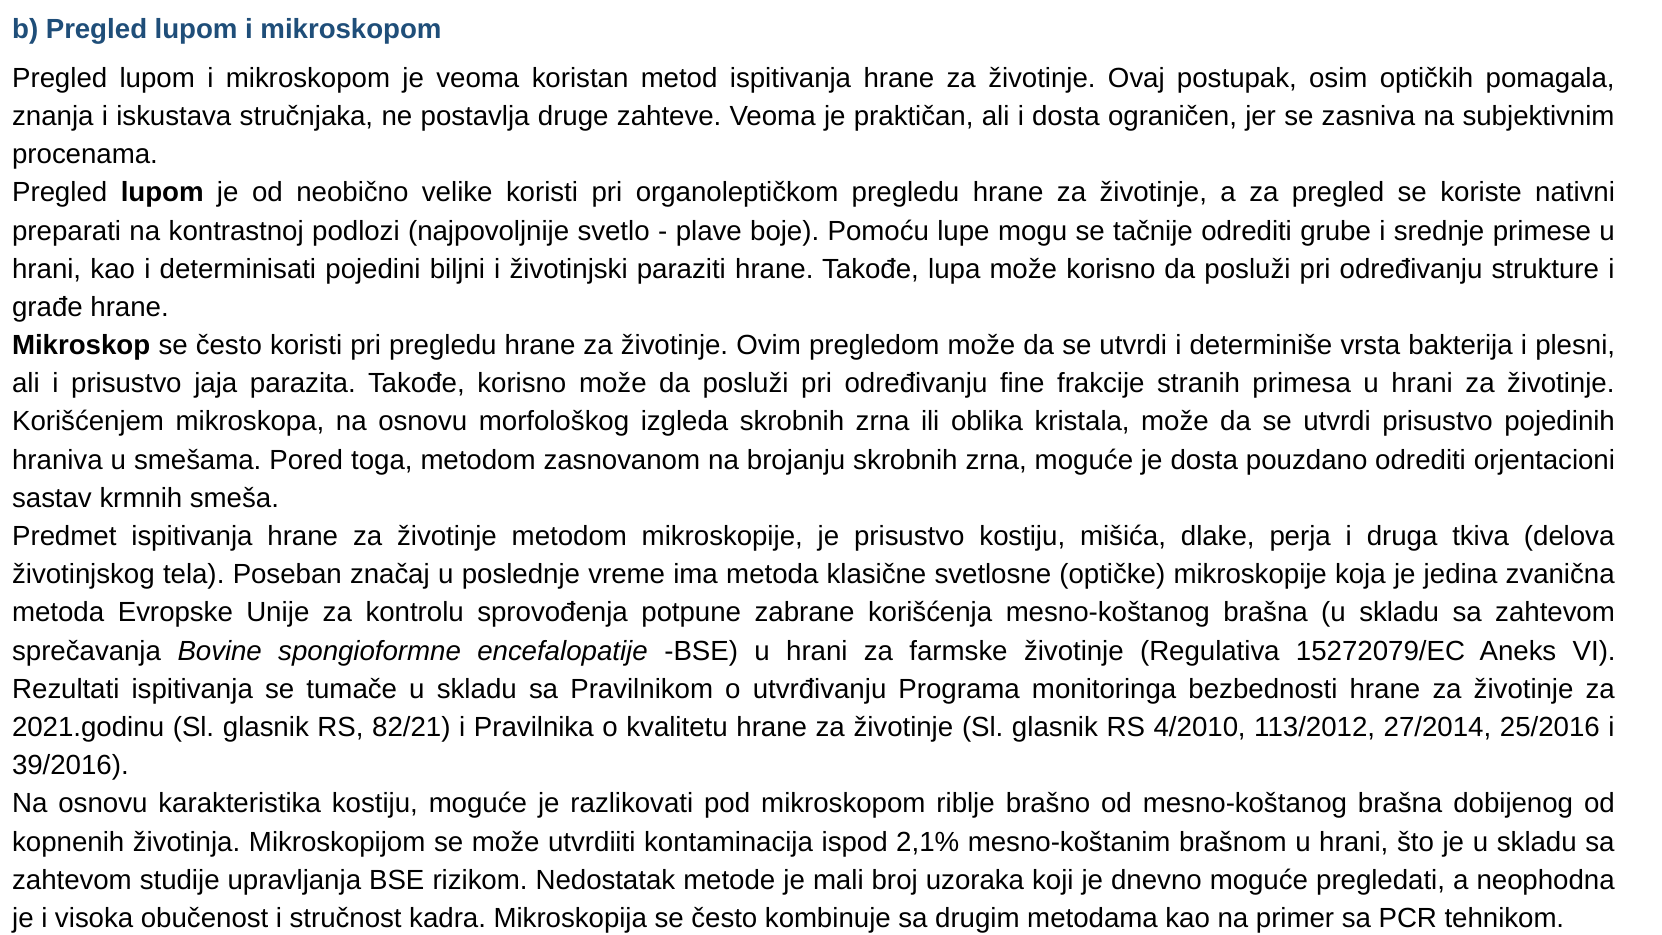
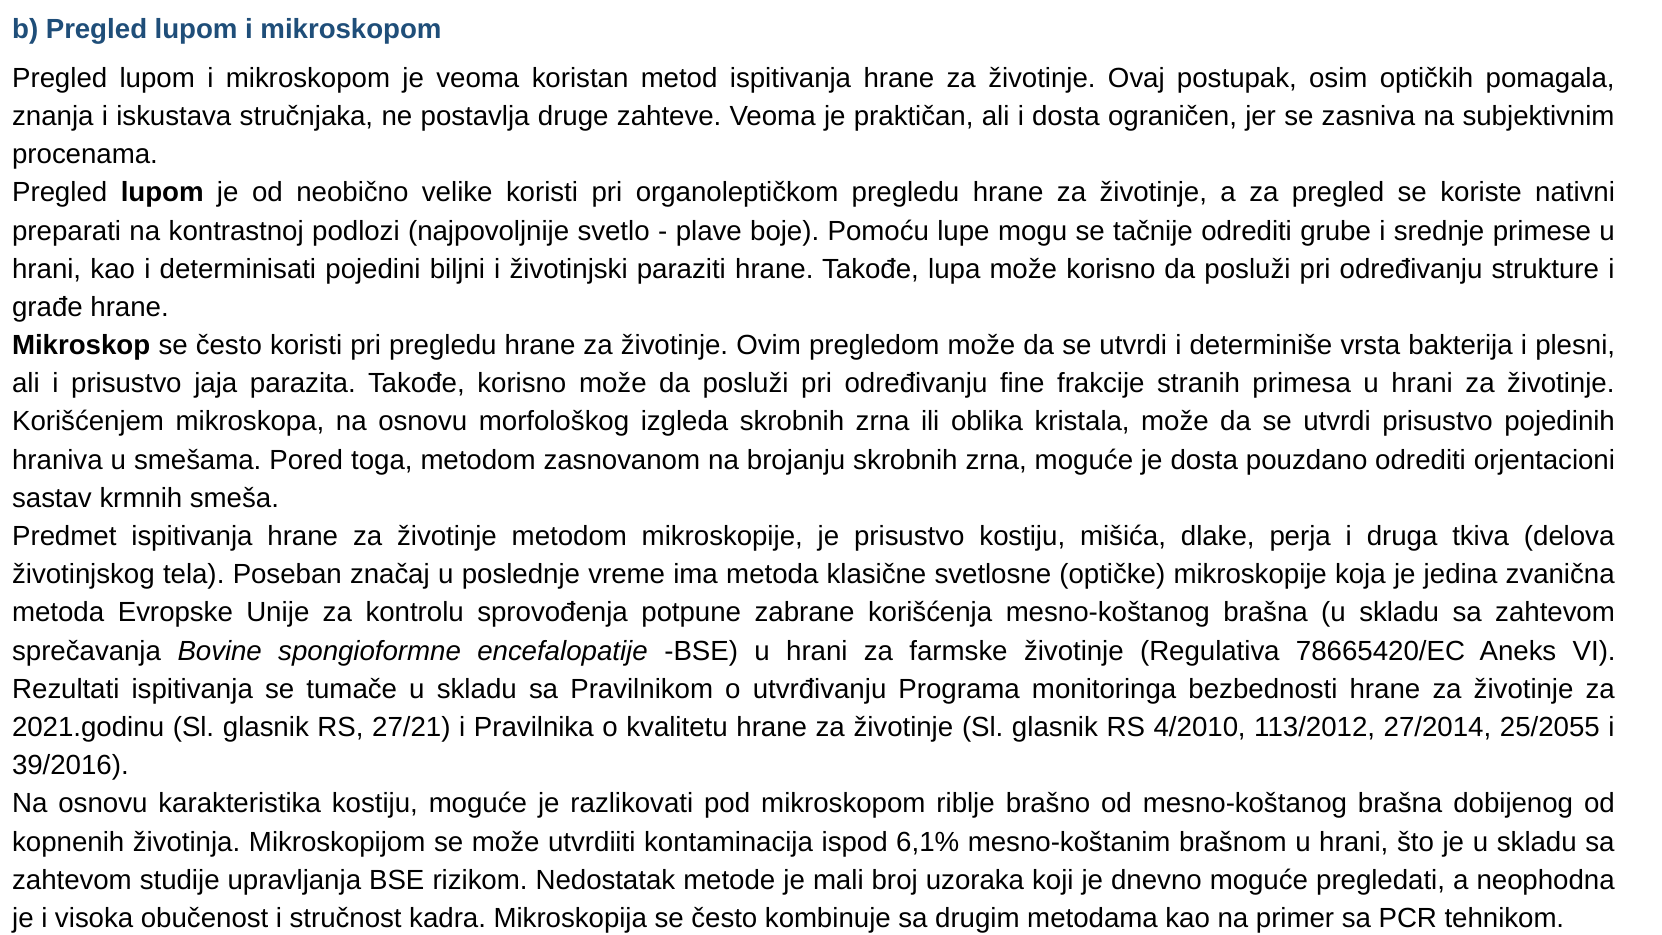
15272079/EC: 15272079/EC -> 78665420/EC (1381, 651)
82/21: 82/21 -> 27/21 (411, 727)
25/2016: 25/2016 -> 25/2055 (1550, 727)
2,1%: 2,1% -> 6,1% (928, 842)
